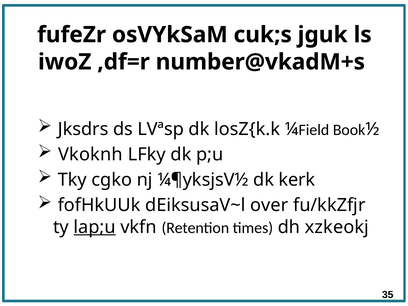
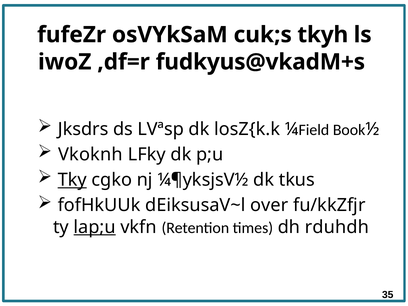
jguk: jguk -> tkyh (323, 35)
number@vkadM+s: number@vkadM+s -> fudkyus@vkadM+s (260, 62)
Tky underline: none -> present (72, 180)
kerk: kerk -> tkus (297, 180)
xzkeokj: xzkeokj -> rduhdh (337, 227)
